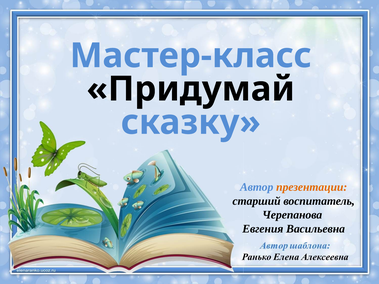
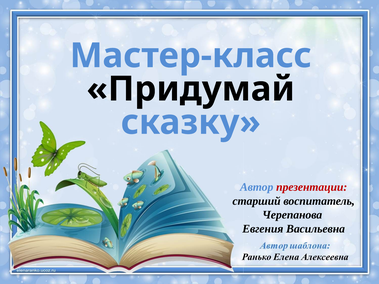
презентации colour: orange -> red (312, 187)
